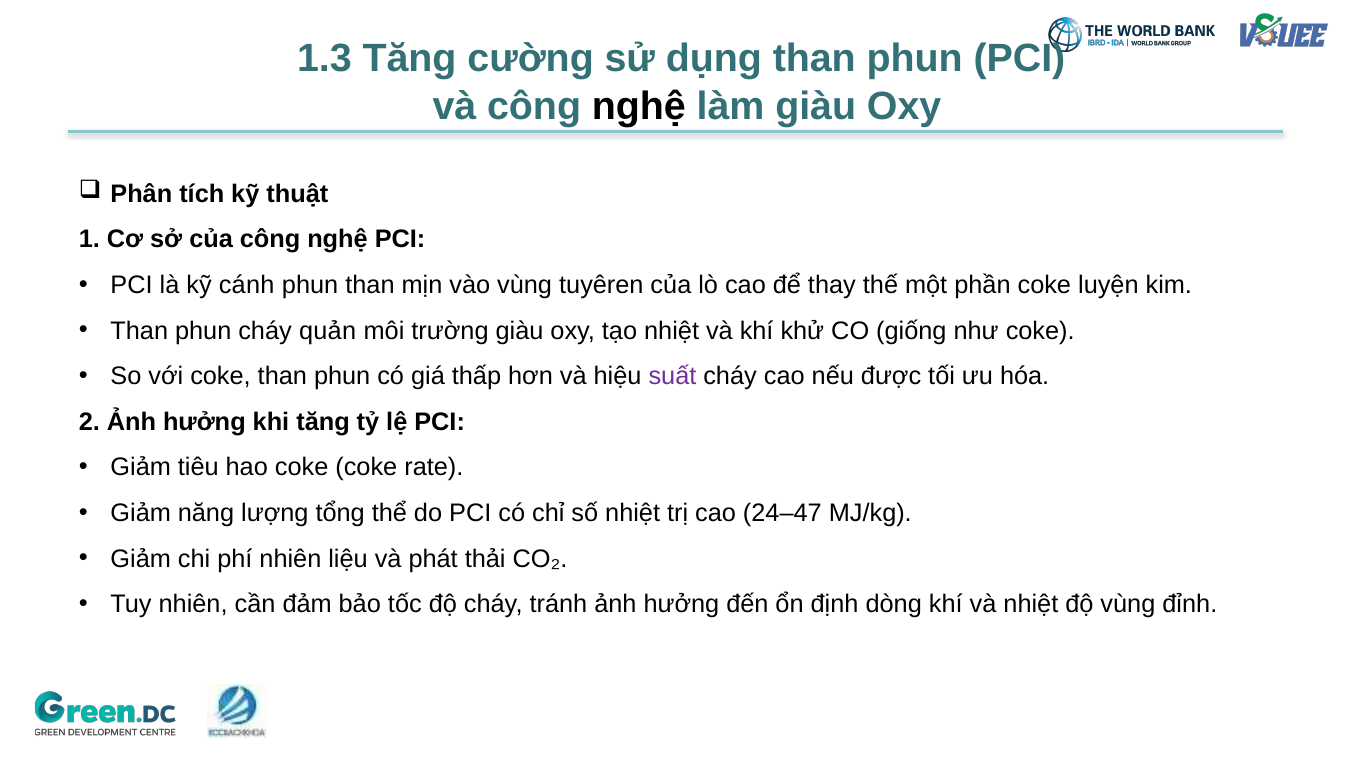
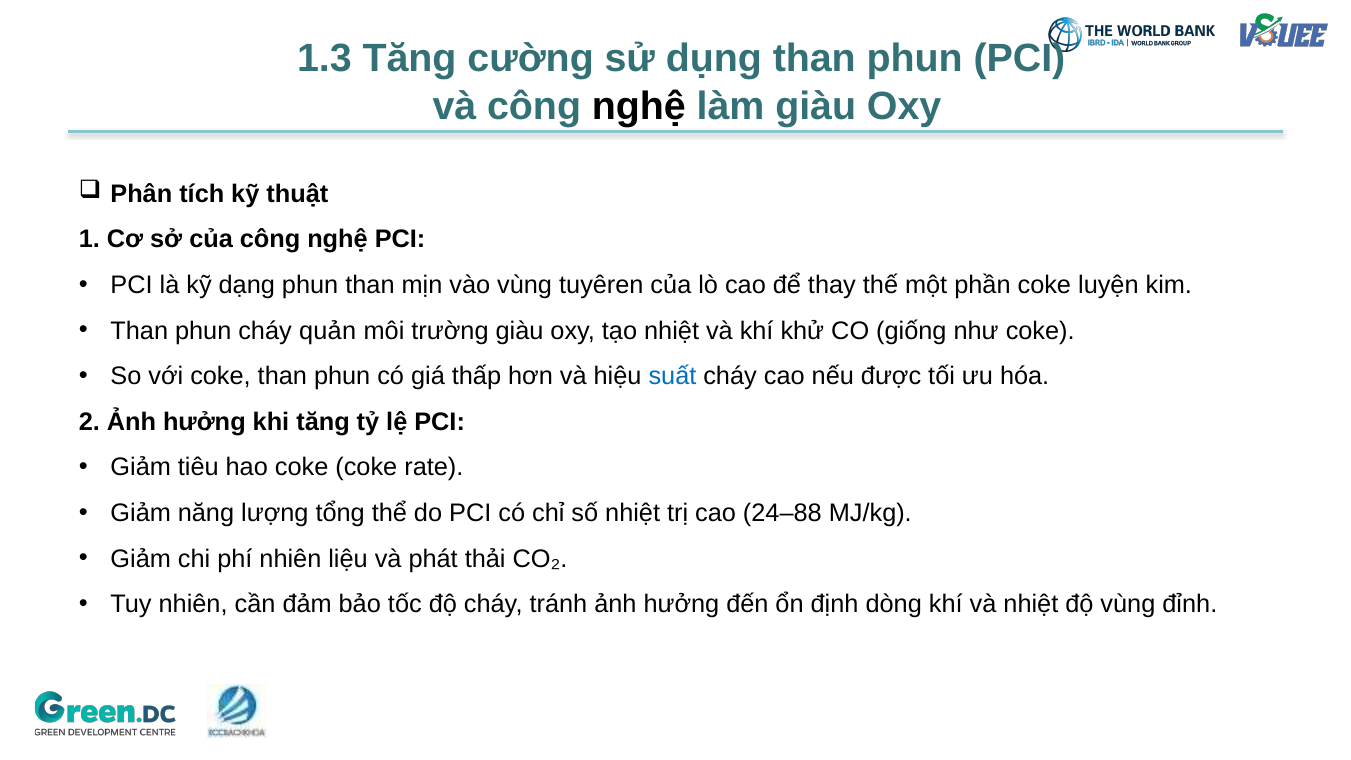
cánh: cánh -> dạng (247, 285)
suất colour: purple -> blue (672, 376)
24–47: 24–47 -> 24–88 (782, 513)
